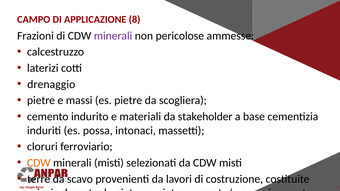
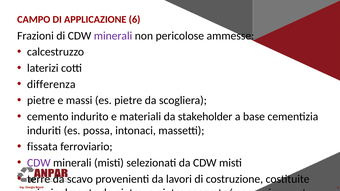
8: 8 -> 6 (135, 20)
drenaggio: drenaggio -> differenza (51, 84)
cloruri: cloruri -> fissata (42, 147)
CDW colour: orange -> purple (39, 163)
